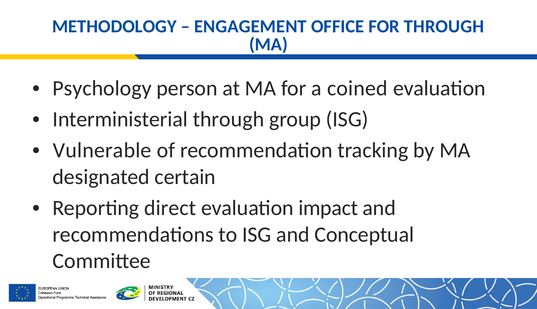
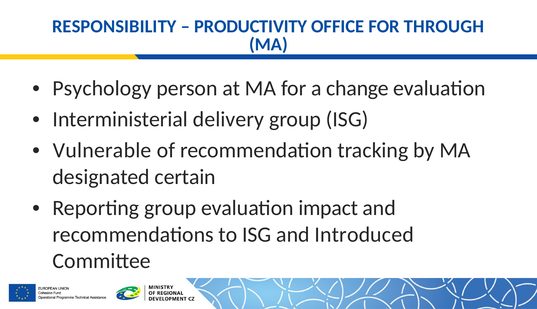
METHODOLOGY: METHODOLOGY -> RESPONSIBILITY (114, 27)
ENGAGEMENT: ENGAGEMENT -> PRODUCTIVITY (251, 27)
coined: coined -> change (358, 88)
Interministerial through: through -> delivery (228, 119)
Reporting direct: direct -> group (170, 208)
Conceptual: Conceptual -> Introduced (364, 235)
